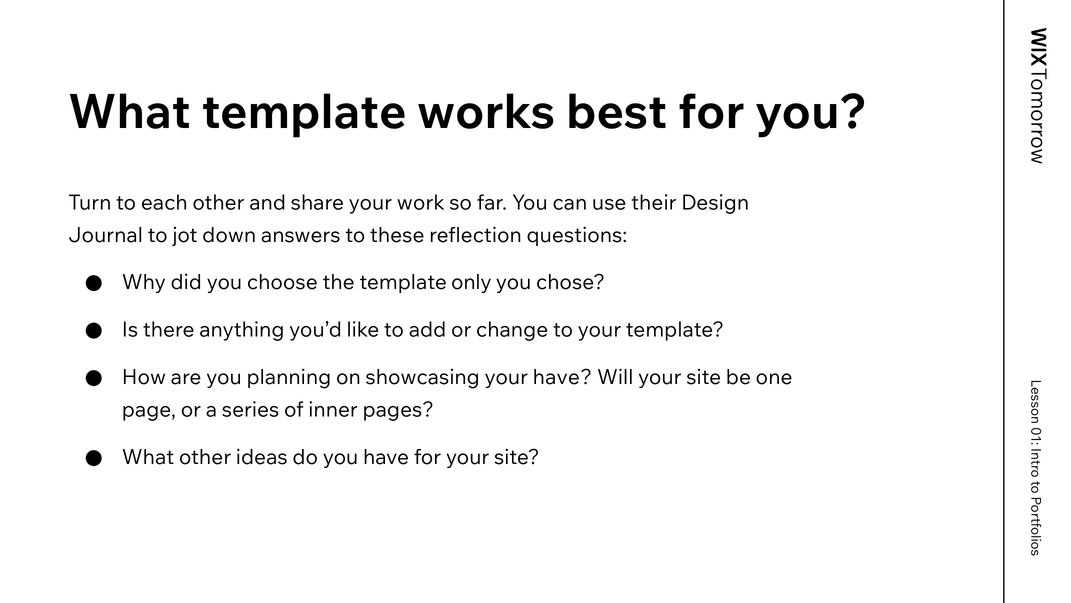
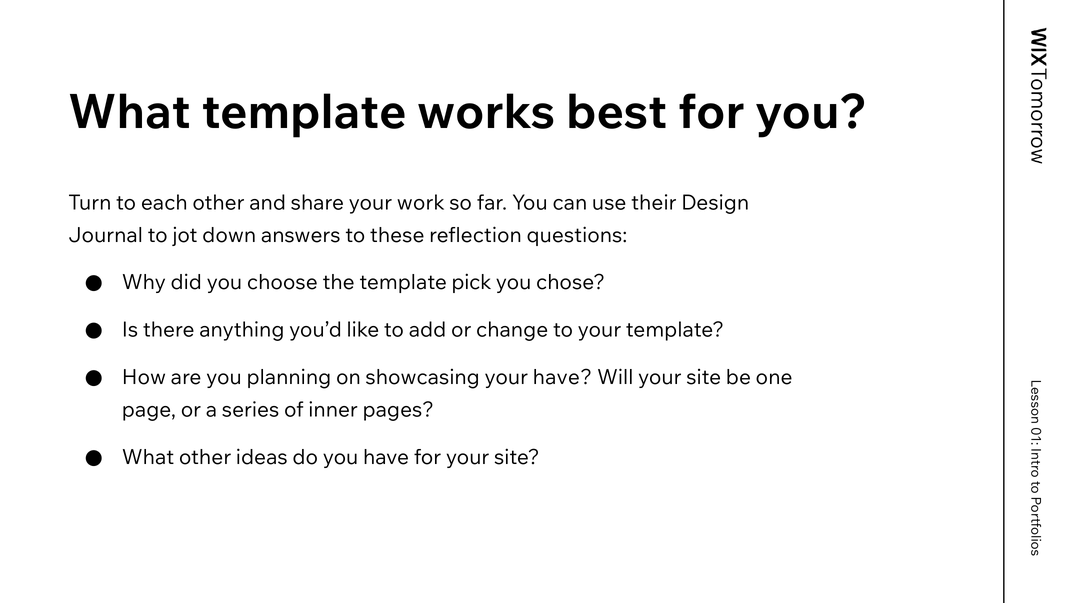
only: only -> pick (471, 282)
